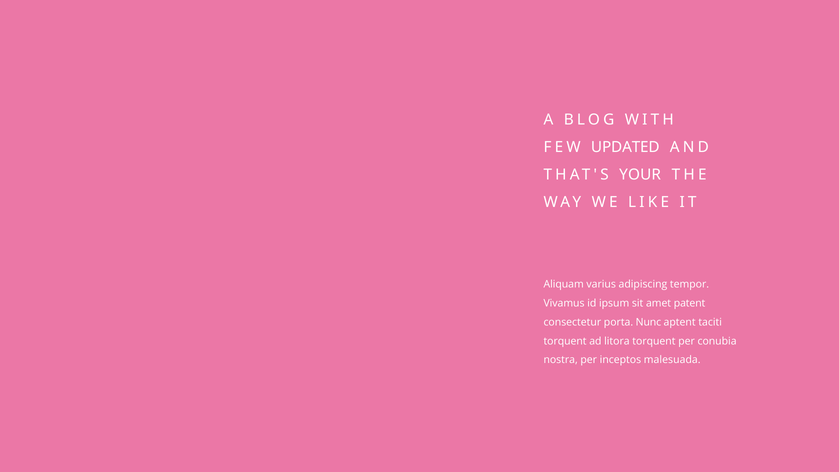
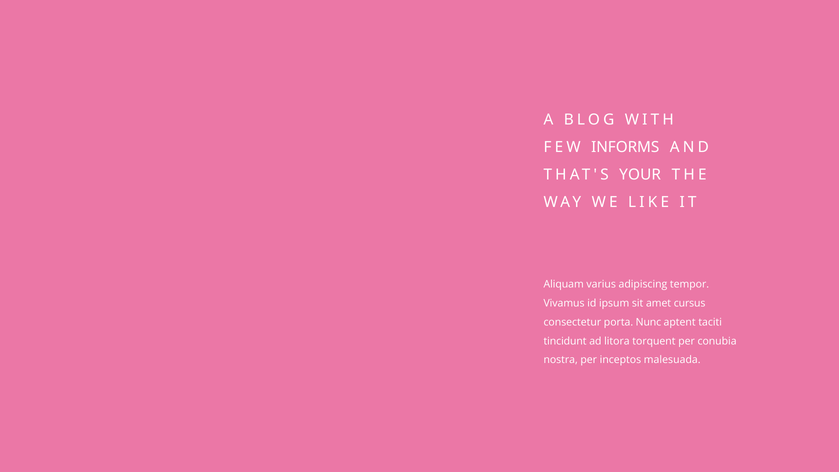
UPDATED: UPDATED -> INFORMS (625, 147)
patent: patent -> cursus (690, 303)
torquent: torquent -> tincidunt (565, 341)
